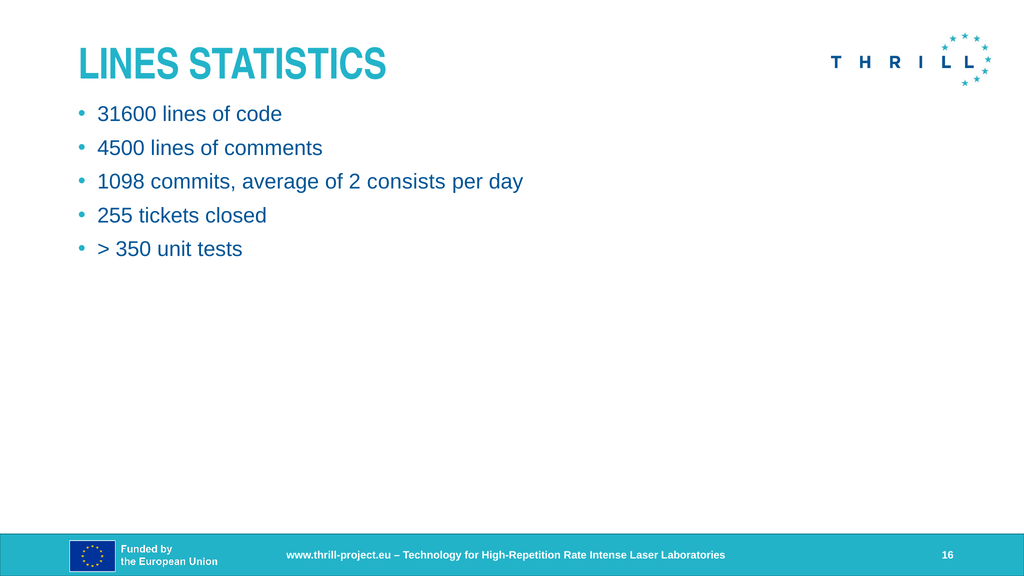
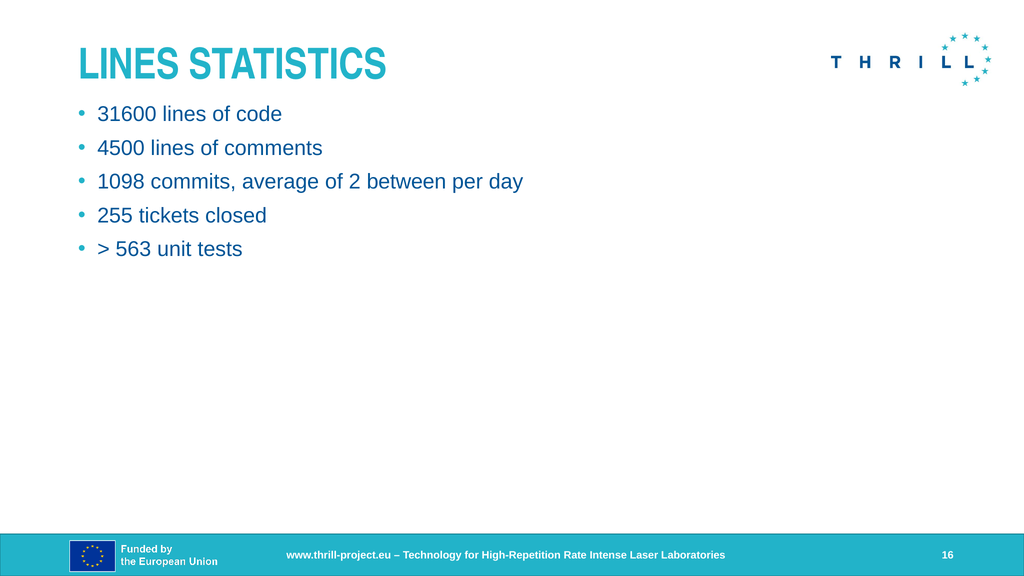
consists: consists -> between (406, 182)
350: 350 -> 563 (133, 249)
